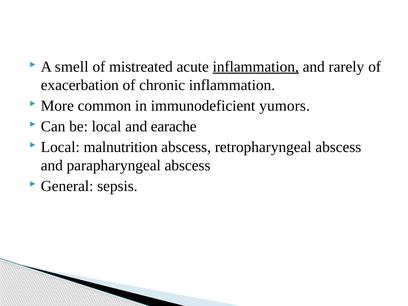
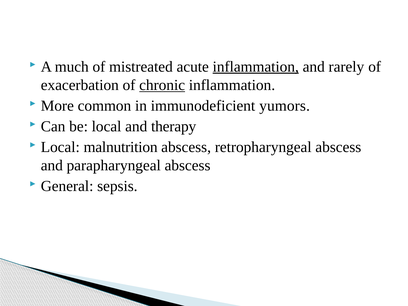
smell: smell -> much (72, 67)
chronic underline: none -> present (162, 85)
earache: earache -> therapy (174, 126)
